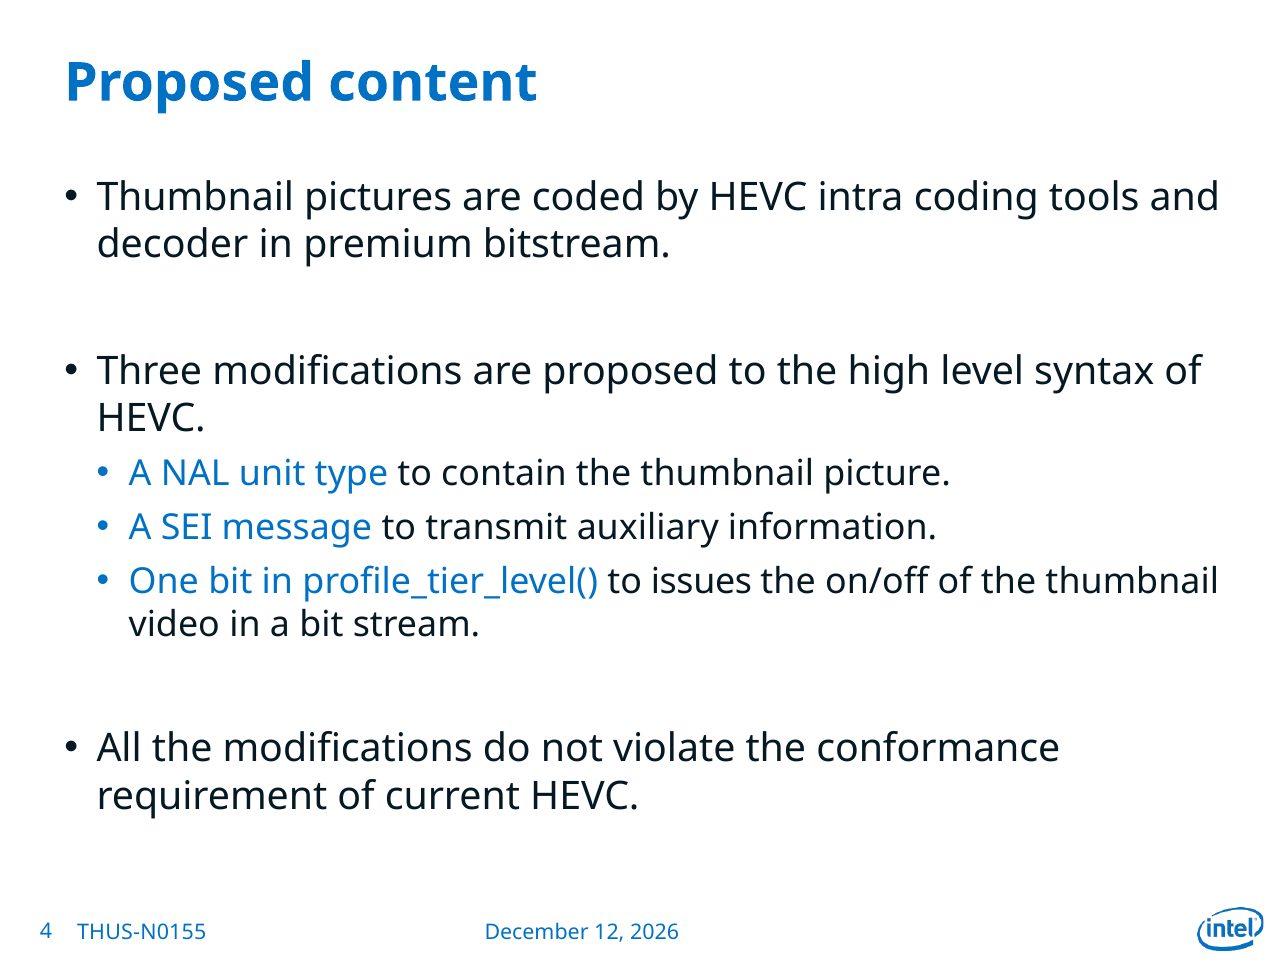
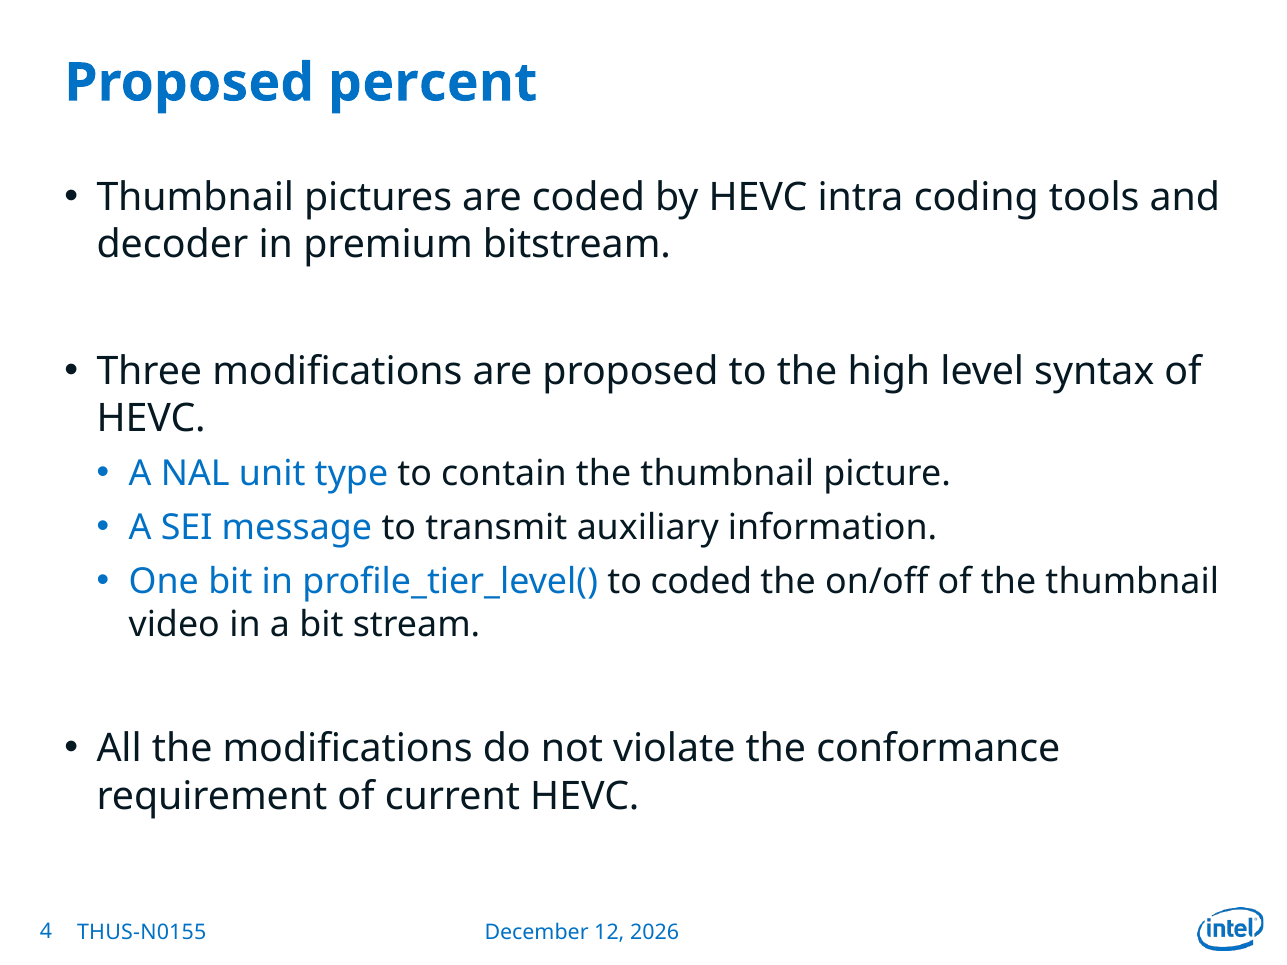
content: content -> percent (433, 83)
to issues: issues -> coded (701, 582)
